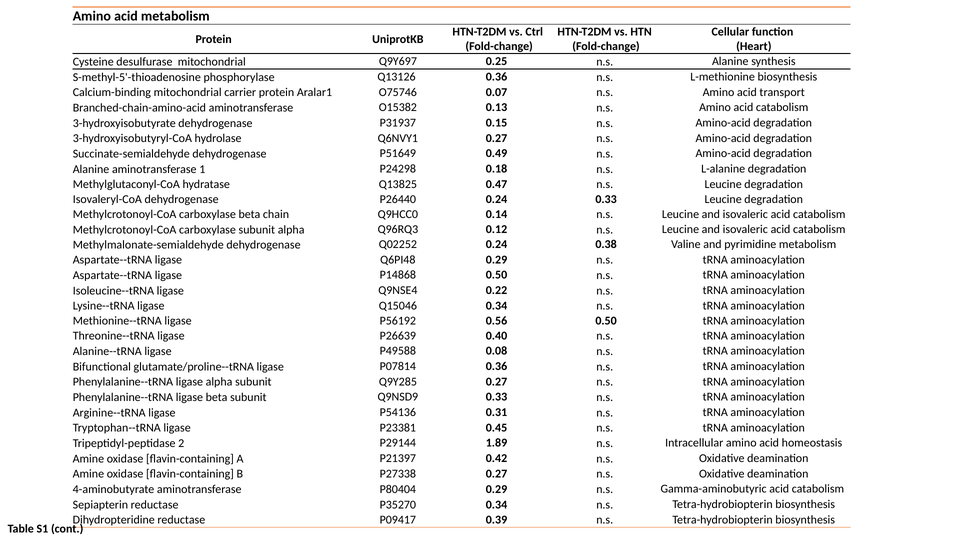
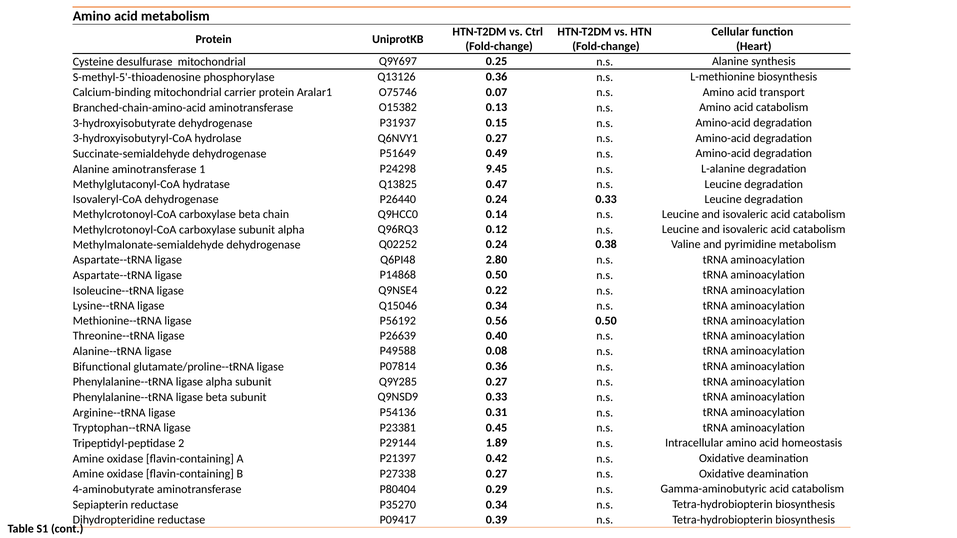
0.18: 0.18 -> 9.45 (497, 169)
Q6PI48 0.29: 0.29 -> 2.80 (497, 260)
